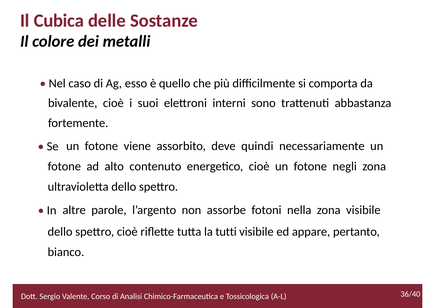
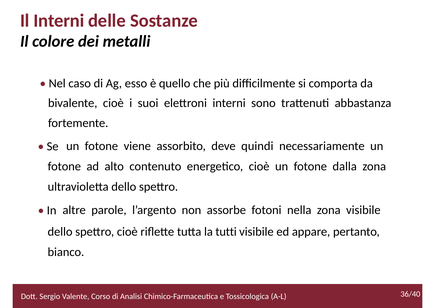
Il Cubica: Cubica -> Interni (59, 21)
negli: negli -> dalla (345, 166)
